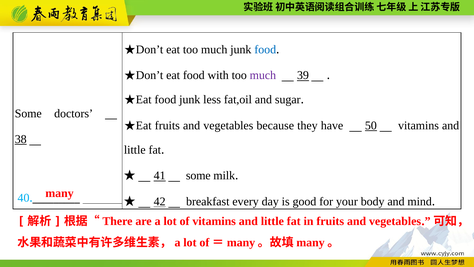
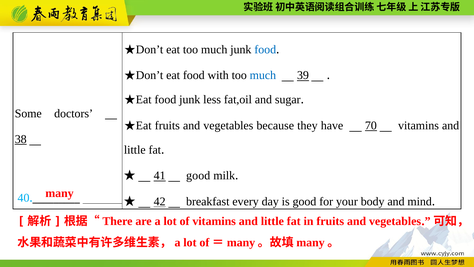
much colour: purple -> blue (263, 75)
50: 50 -> 70 (371, 125)
41 some: some -> good (198, 175)
